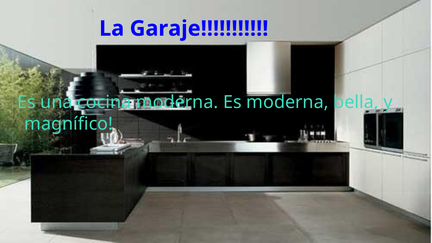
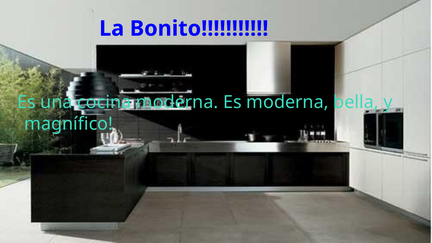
Garaje: Garaje -> Bonito (199, 29)
